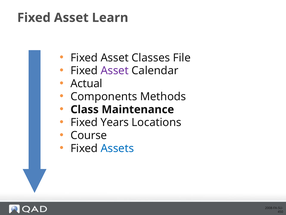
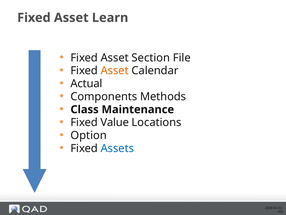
Classes: Classes -> Section (151, 58)
Asset colour: purple -> orange (115, 71)
Years: Years -> Value (115, 122)
Course: Course -> Option (89, 135)
